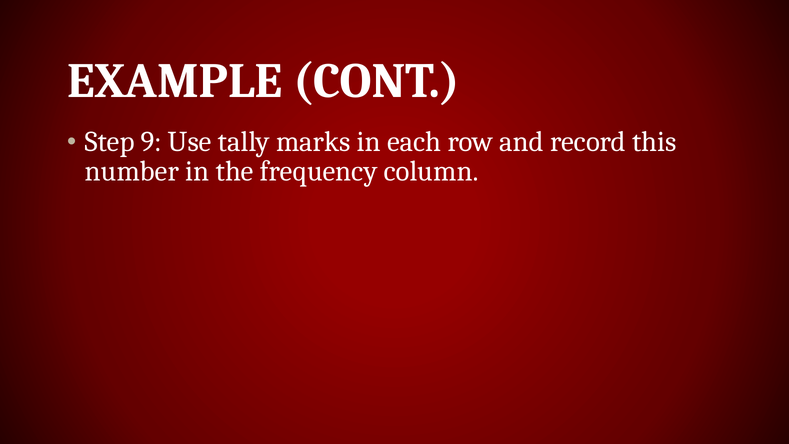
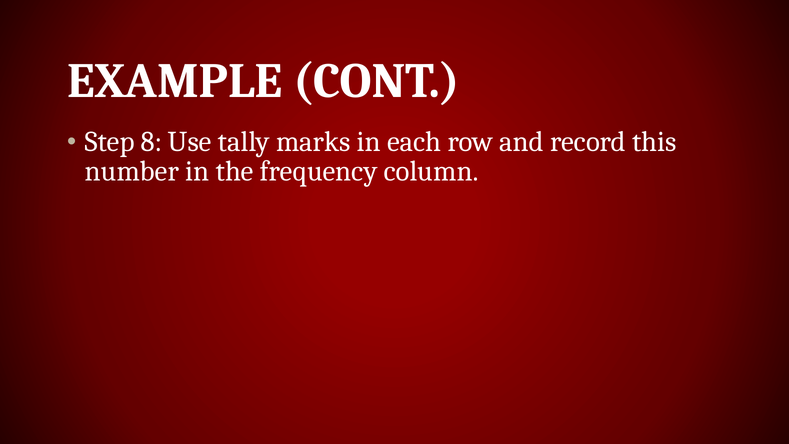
9: 9 -> 8 (151, 142)
